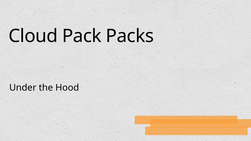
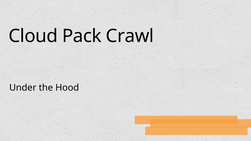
Packs: Packs -> Crawl (130, 36)
